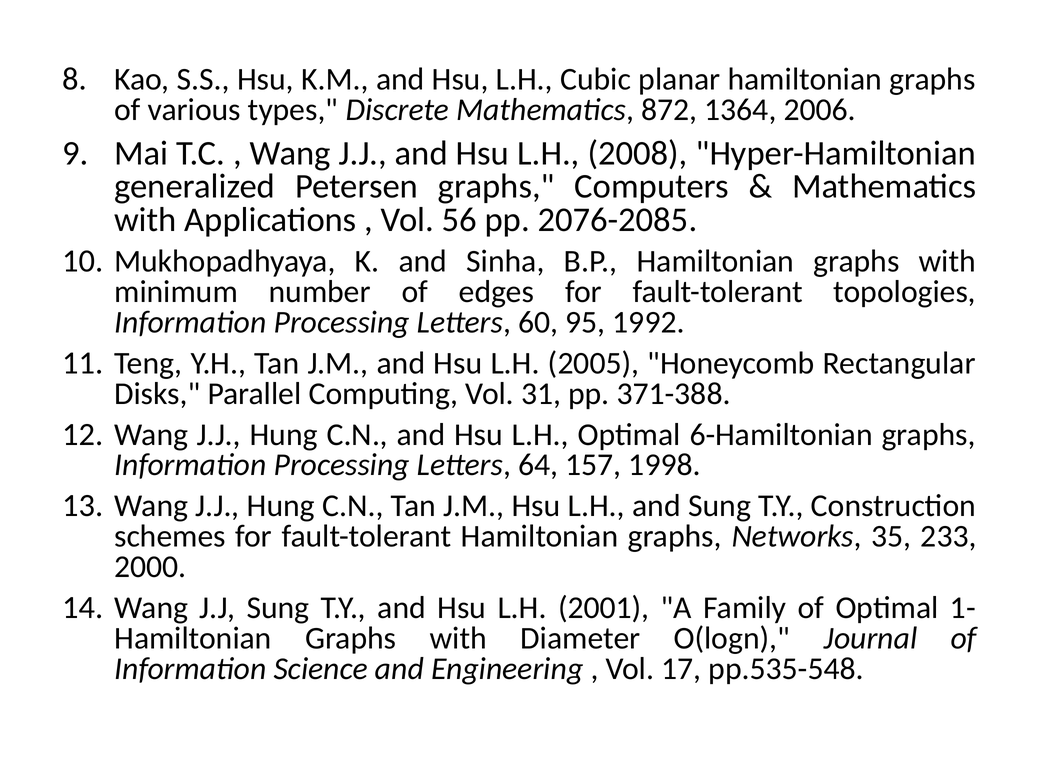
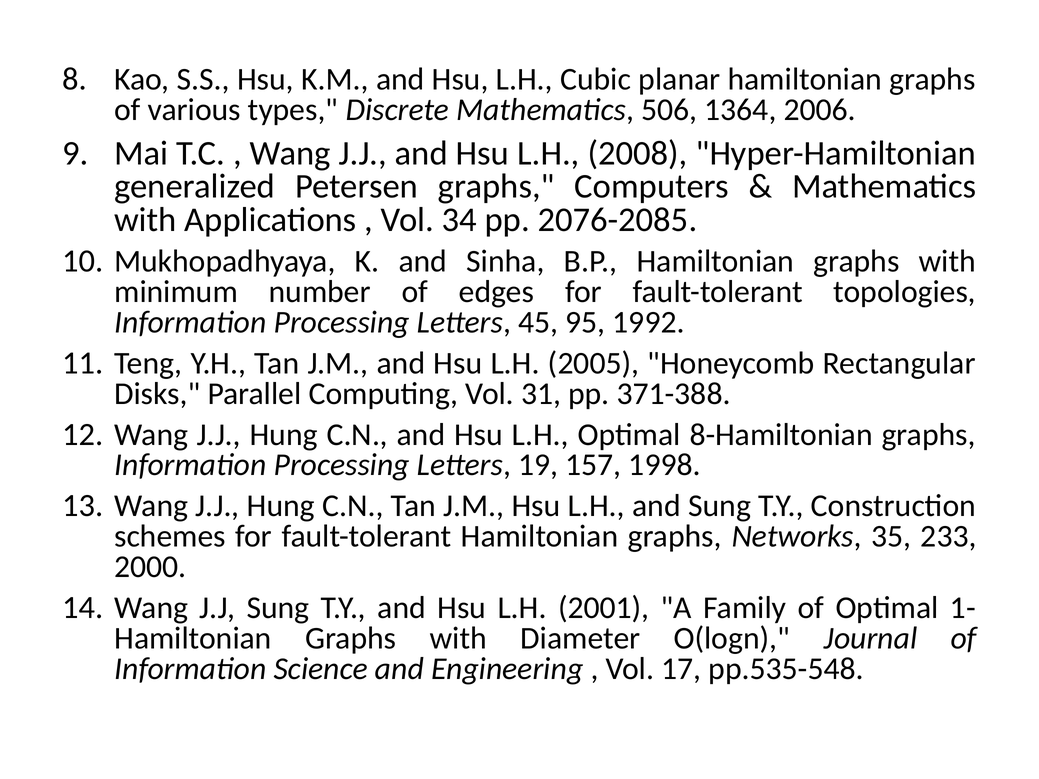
872: 872 -> 506 (669, 110)
56: 56 -> 34 (459, 220)
60: 60 -> 45 (538, 322)
6-Hamiltonian: 6-Hamiltonian -> 8-Hamiltonian (781, 435)
64: 64 -> 19 (538, 465)
